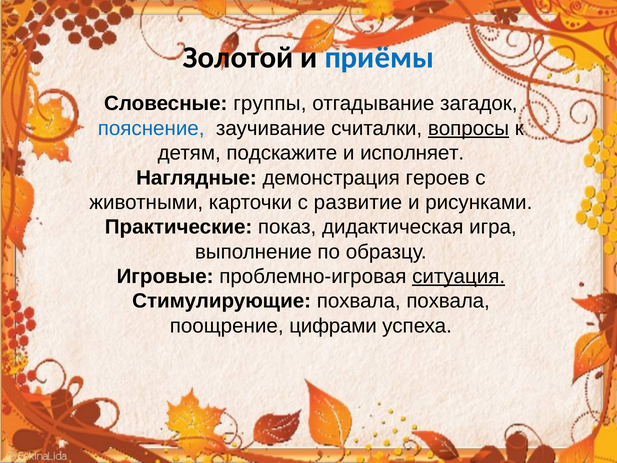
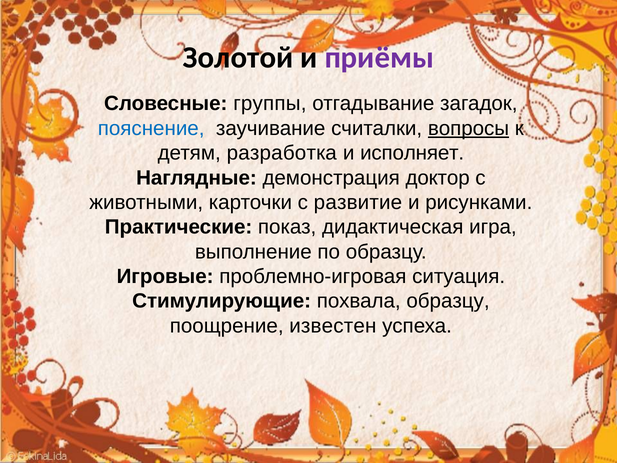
приёмы colour: blue -> purple (379, 57)
подскажите: подскажите -> разработка (282, 153)
героев: героев -> доктор (438, 178)
ситуация underline: present -> none (459, 276)
похвала похвала: похвала -> образцу (448, 301)
цифрами: цифрами -> известен (333, 326)
